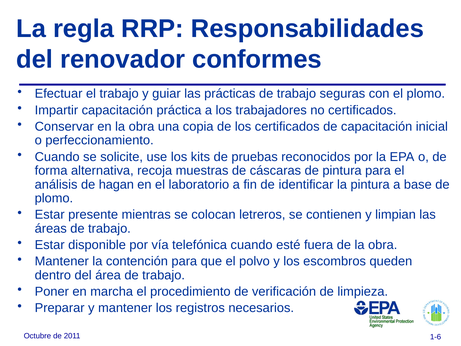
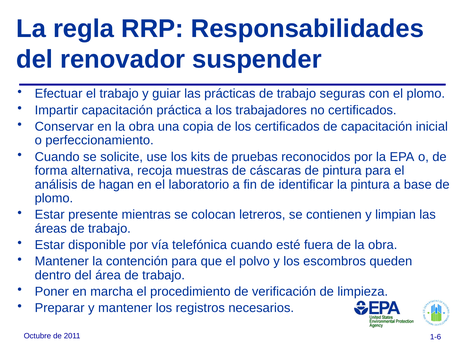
conformes: conformes -> suspender (257, 59)
